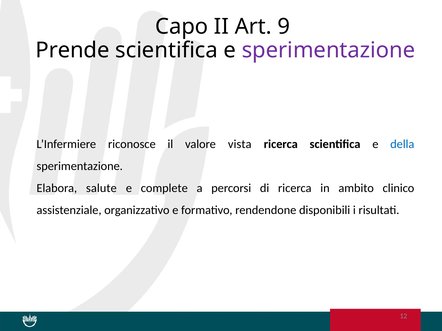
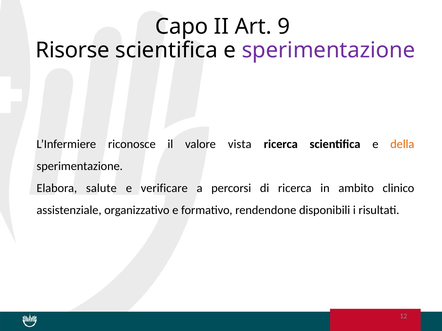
Prende: Prende -> Risorse (73, 50)
della colour: blue -> orange (402, 144)
complete: complete -> verificare (164, 188)
